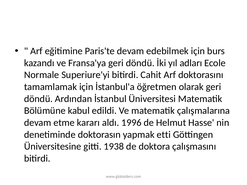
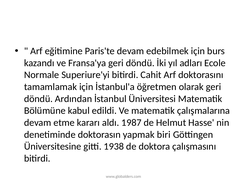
1996: 1996 -> 1987 (131, 123)
etti: etti -> biri (164, 135)
